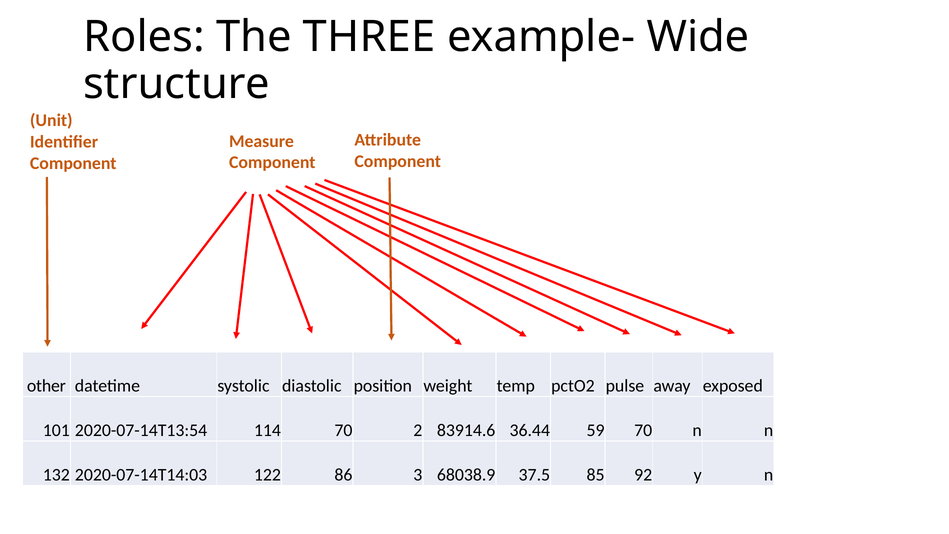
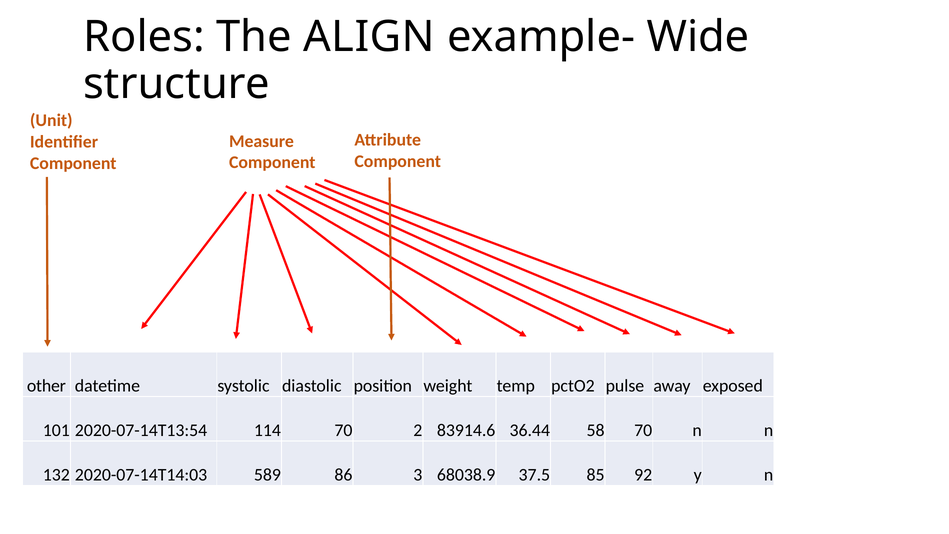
THREE: THREE -> ALIGN (369, 37)
59: 59 -> 58 (596, 430)
122: 122 -> 589 (267, 475)
